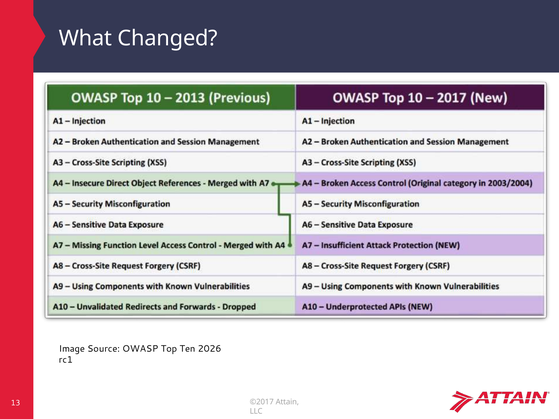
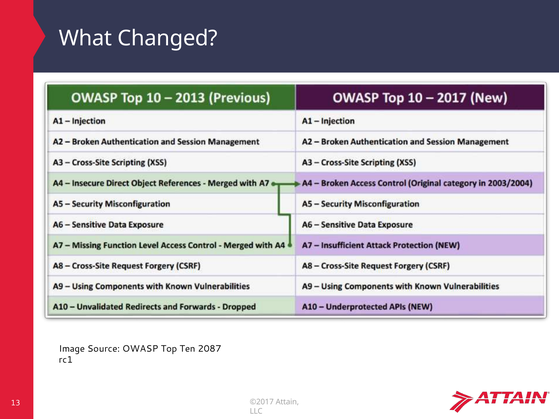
2026: 2026 -> 2087 (210, 349)
